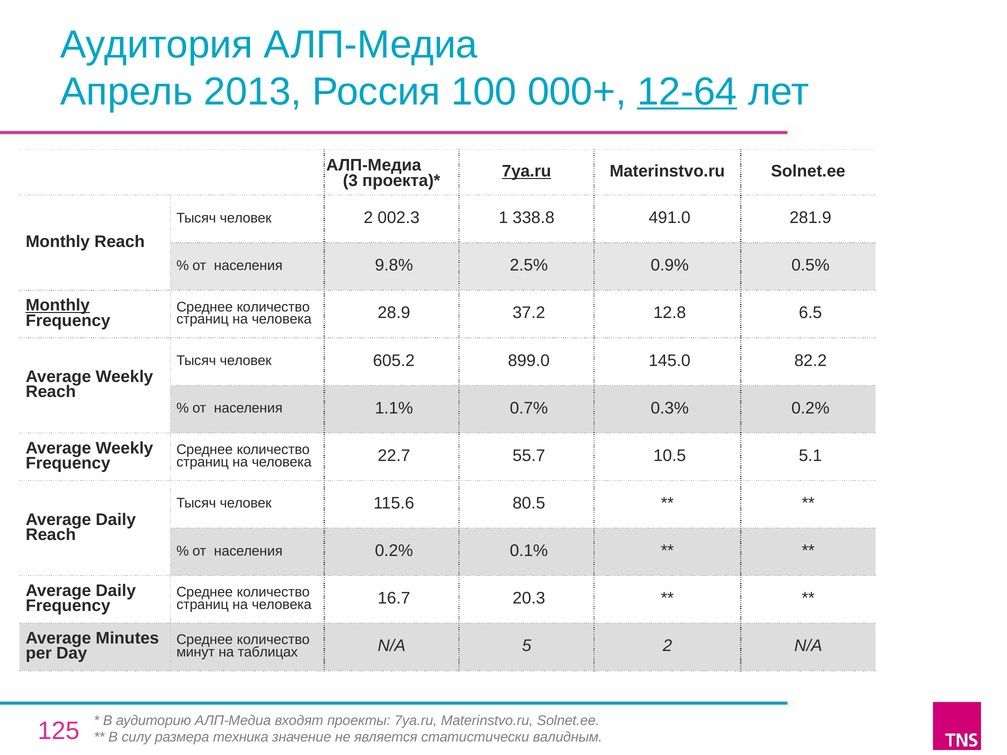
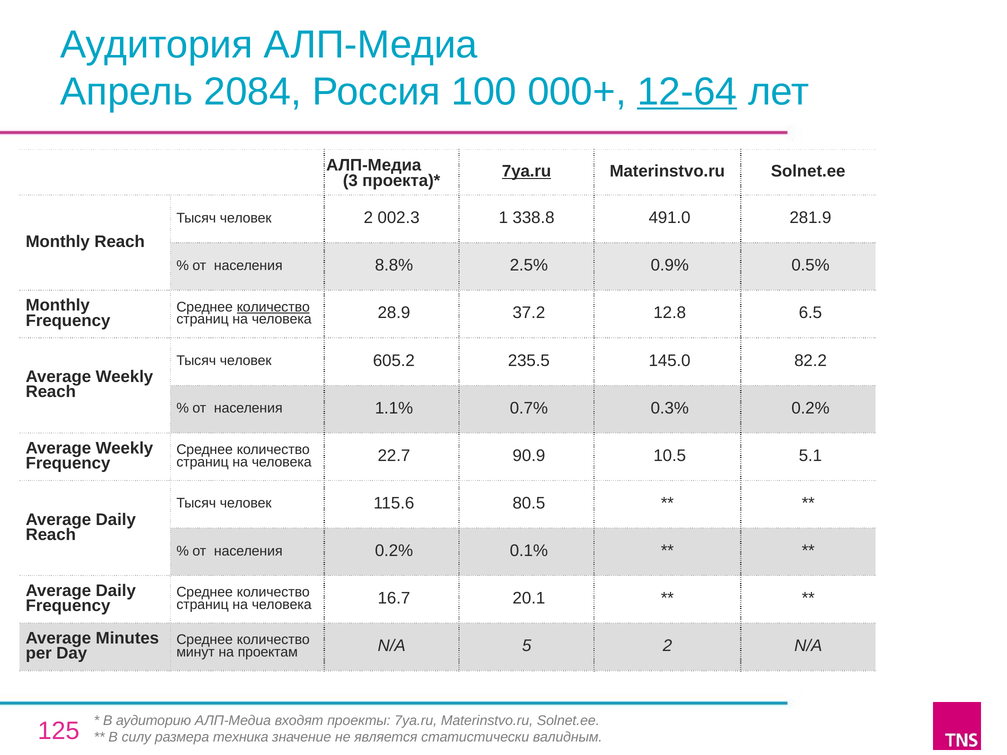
2013: 2013 -> 2084 (253, 92)
9.8%: 9.8% -> 8.8% (394, 265)
Monthly underline: present -> none (58, 306)
количество underline: none -> present (273, 307)
899.0: 899.0 -> 235.5 (529, 361)
55.7: 55.7 -> 90.9 (529, 456)
20.3: 20.3 -> 20.1 (529, 599)
таблицах: таблицах -> проектам (268, 653)
